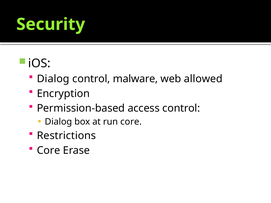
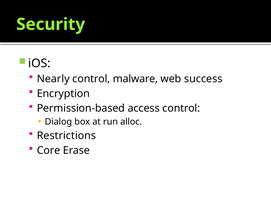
Dialog: Dialog -> Nearly (53, 79)
allowed: allowed -> success (203, 79)
run core: core -> alloc (131, 122)
